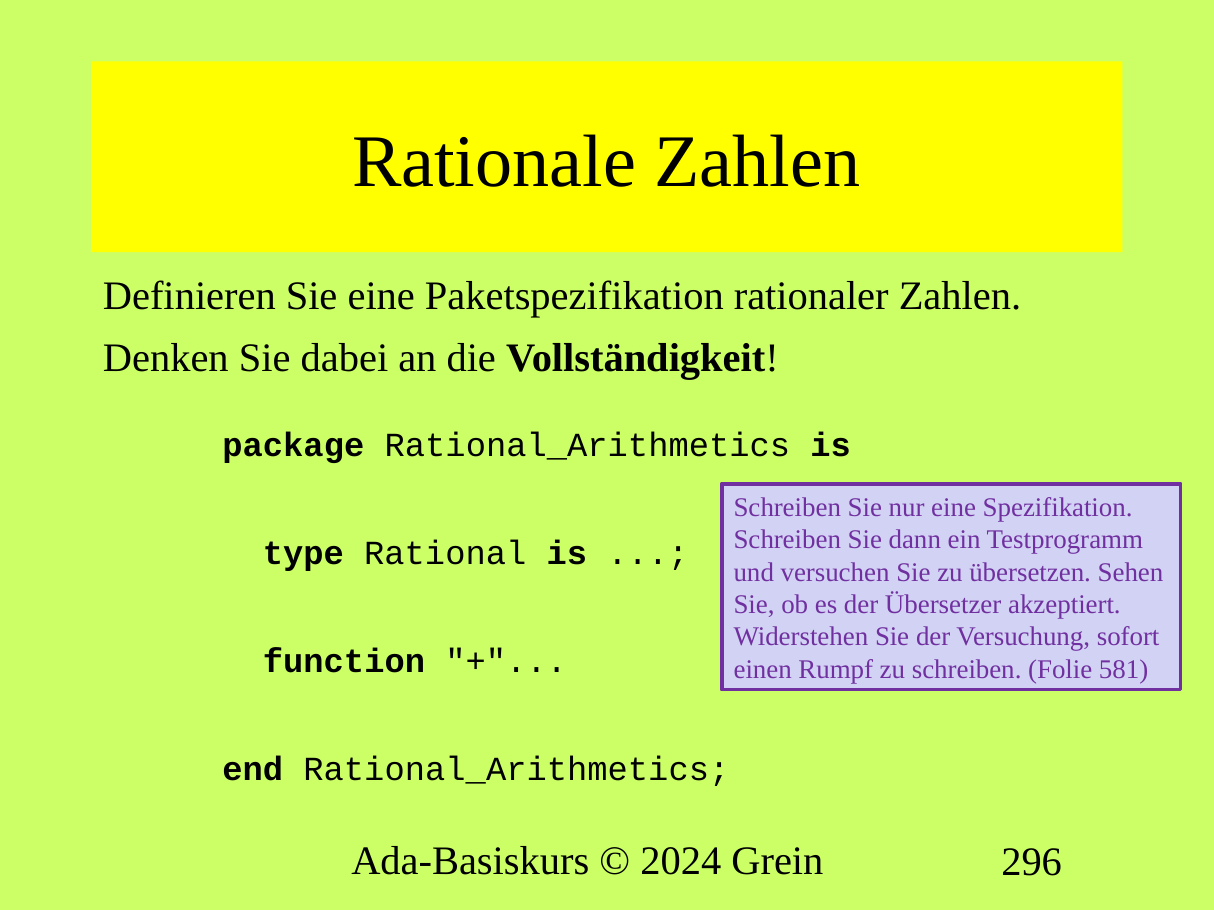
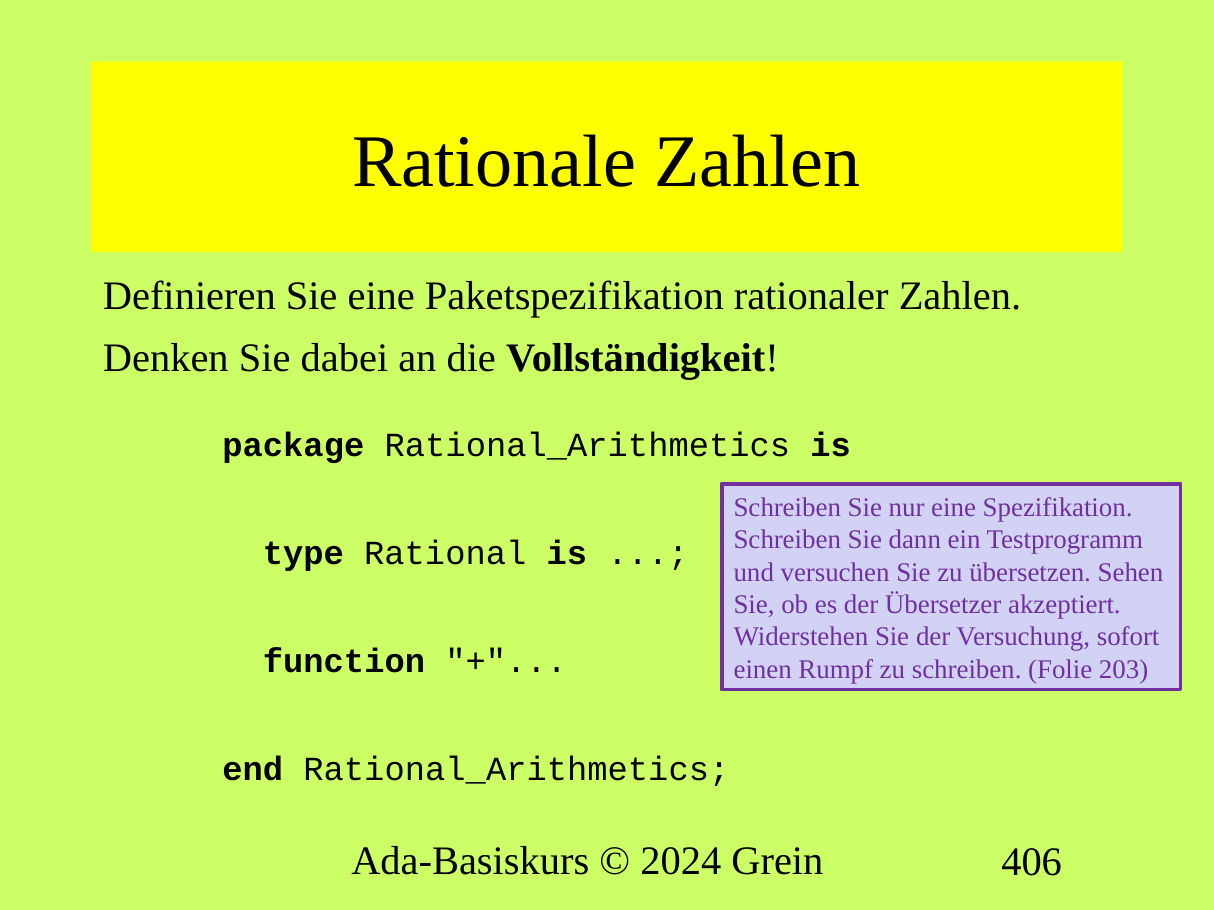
581: 581 -> 203 (1124, 670)
296: 296 -> 406 (1032, 863)
